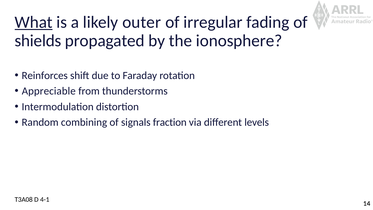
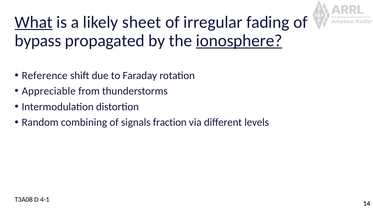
outer: outer -> sheet (142, 22)
shields: shields -> bypass (38, 41)
ionosphere underline: none -> present (239, 41)
Reinforces: Reinforces -> Reference (45, 75)
